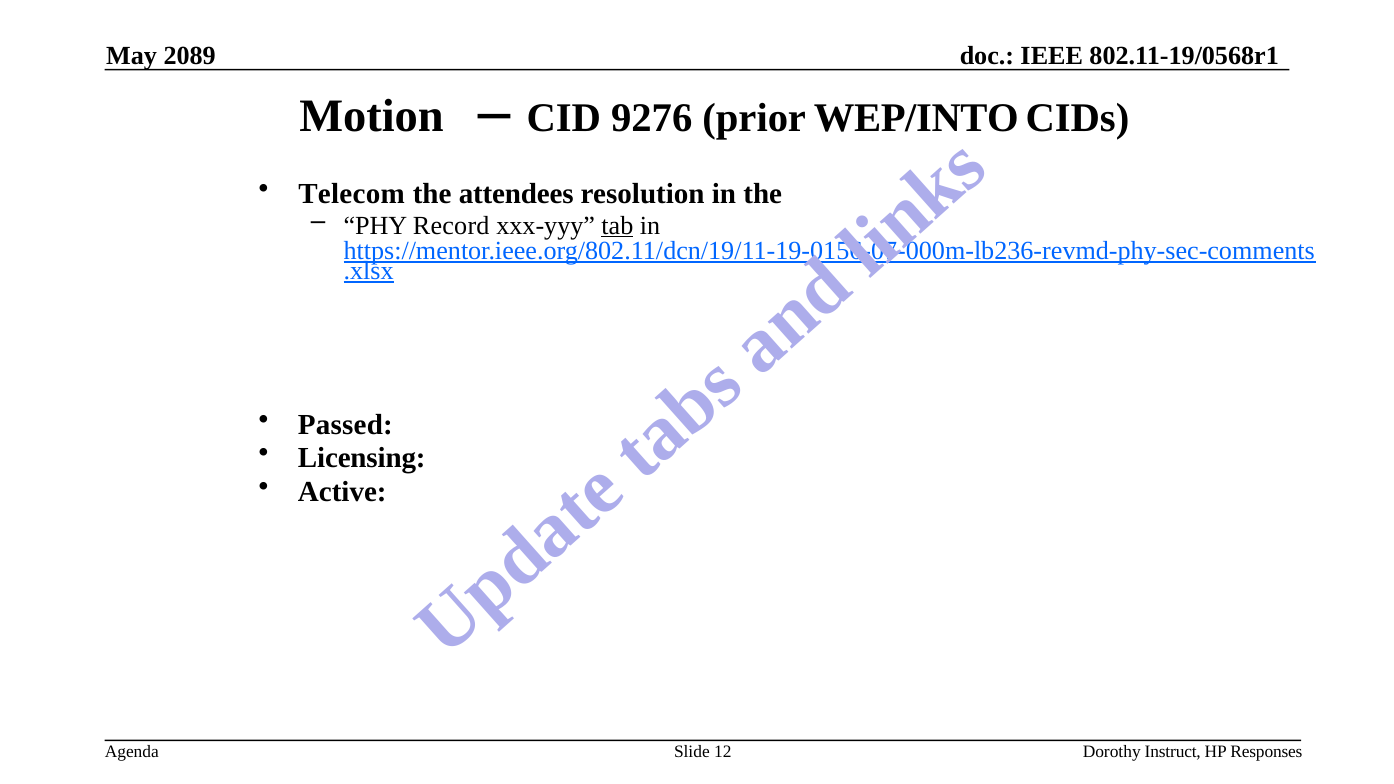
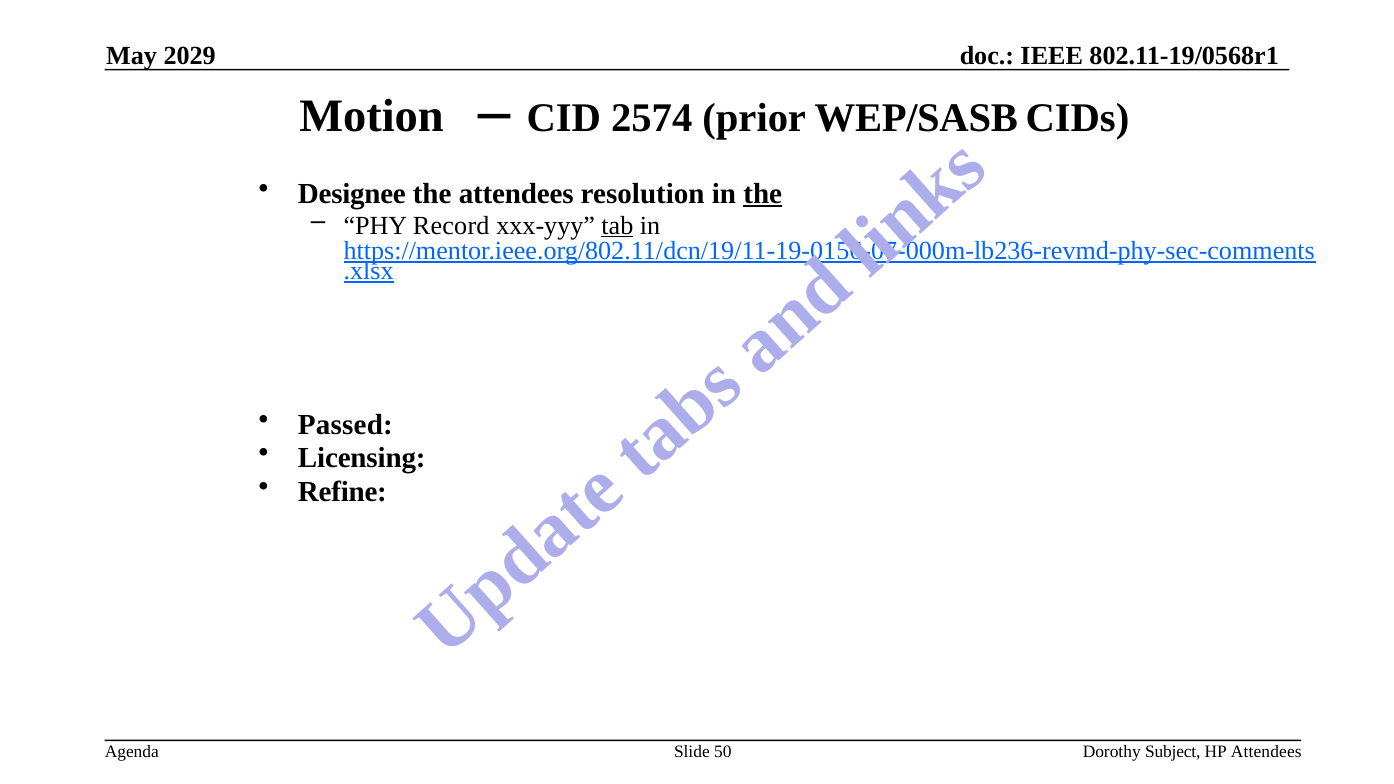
2089: 2089 -> 2029 (190, 56)
9276: 9276 -> 2574 (652, 118)
WEP/INTO: WEP/INTO -> WEP/SASB (916, 118)
Telecom: Telecom -> Designee (352, 194)
the underline: none -> present (763, 194)
Active: Active -> Refine (342, 492)
12: 12 -> 50 (723, 752)
Instruct: Instruct -> Subject (1173, 752)
HP Responses: Responses -> Attendees (1266, 752)
